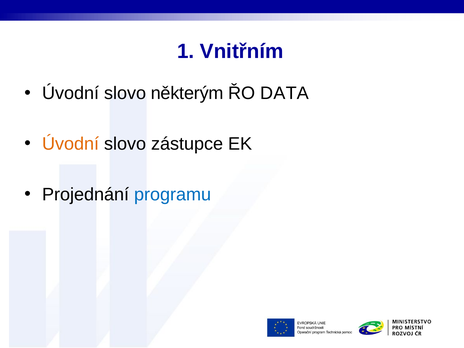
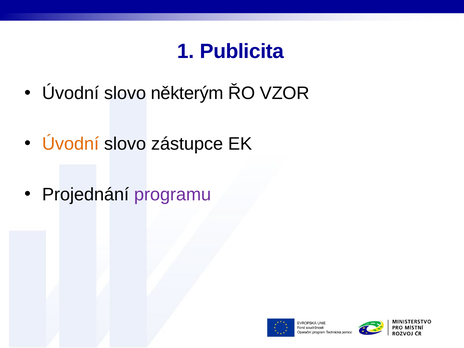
Vnitřním: Vnitřním -> Publicita (242, 51)
DATA: DATA -> VZOR (285, 93)
programu colour: blue -> purple (173, 194)
